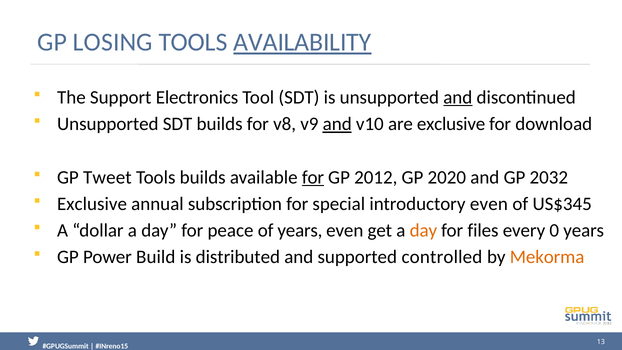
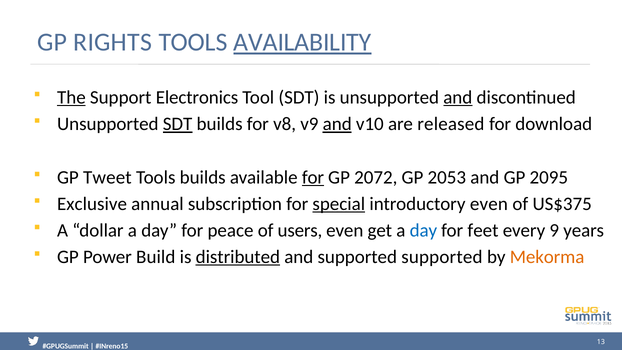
LOSING: LOSING -> RIGHTS (113, 42)
The underline: none -> present (71, 97)
SDT underline: none -> present (178, 124)
are exclusive: exclusive -> released (451, 124)
2012: 2012 -> 2072 (376, 177)
2020: 2020 -> 2053 (447, 177)
2032: 2032 -> 2095 (549, 177)
special underline: none -> present (339, 204)
US$345: US$345 -> US$375 (562, 204)
of years: years -> users (300, 230)
day colour: orange -> blue (423, 230)
files: files -> feet (483, 230)
0: 0 -> 9 (554, 230)
distributed underline: none -> present (238, 257)
supported controlled: controlled -> supported (442, 257)
